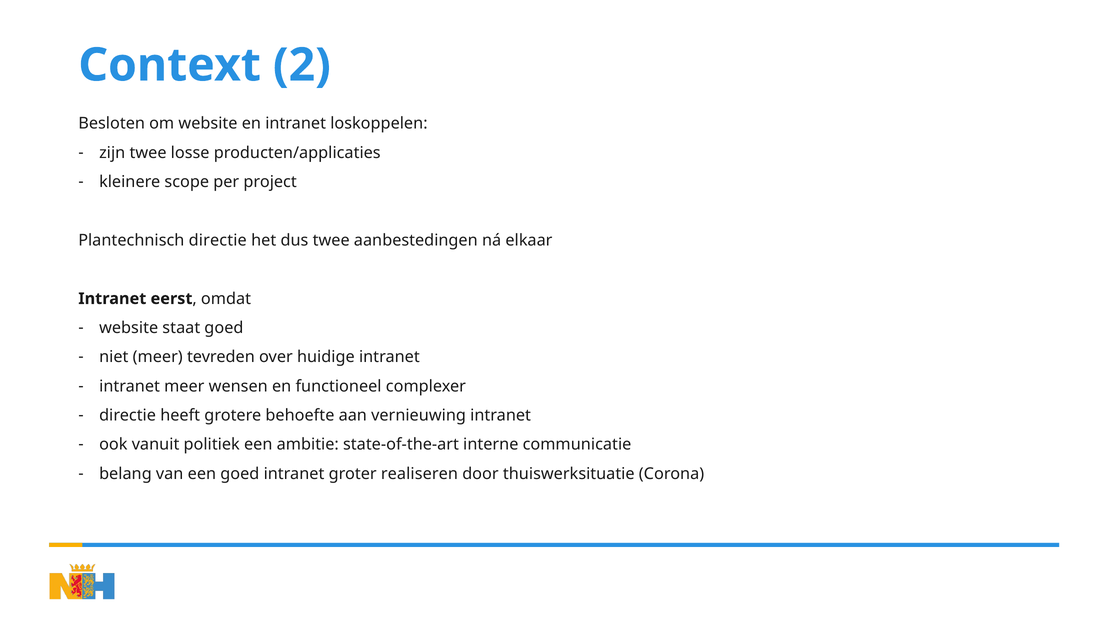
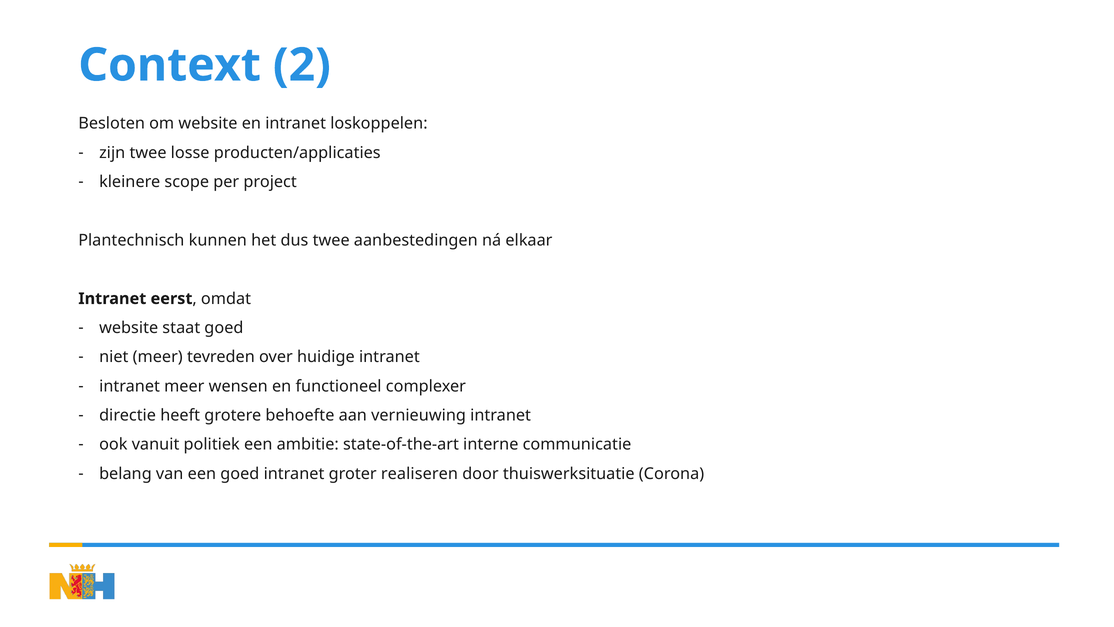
Plantechnisch directie: directie -> kunnen (218, 240)
